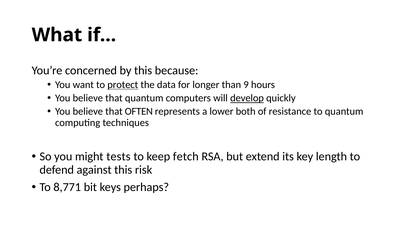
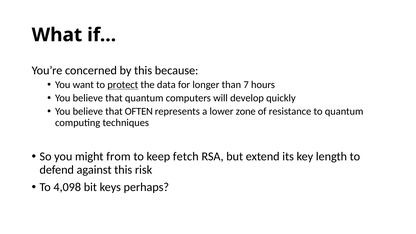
9: 9 -> 7 (246, 85)
develop underline: present -> none (247, 98)
both: both -> zone (246, 111)
tests: tests -> from (118, 157)
8,771: 8,771 -> 4,098 (67, 187)
